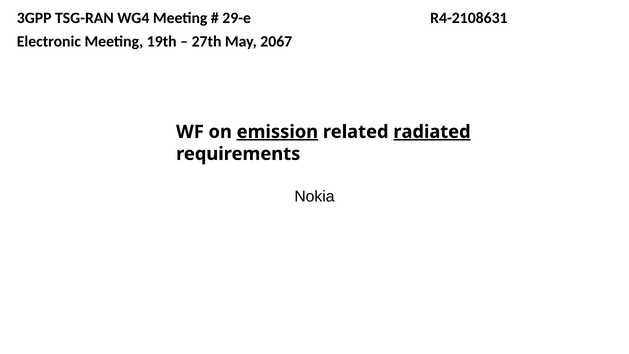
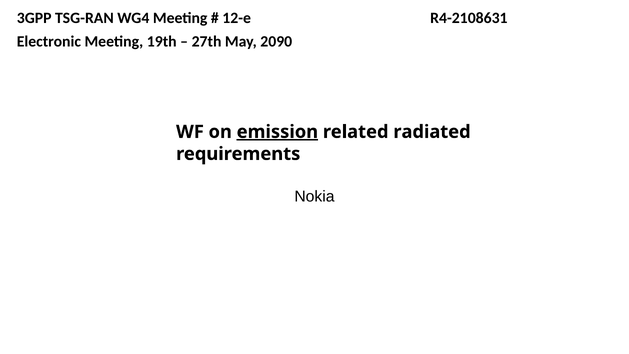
29-e: 29-e -> 12-e (237, 18)
2067: 2067 -> 2090 (276, 42)
radiated underline: present -> none (432, 132)
